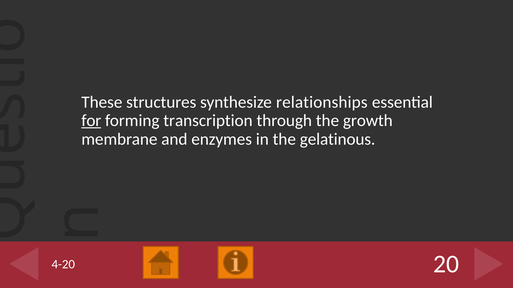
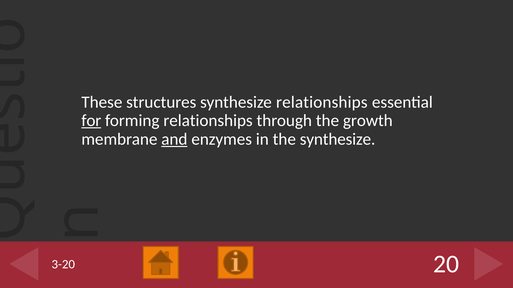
forming transcription: transcription -> relationships (208, 121)
and underline: none -> present (174, 139)
the gelatinous: gelatinous -> synthesize (338, 139)
4-20: 4-20 -> 3-20 (63, 265)
